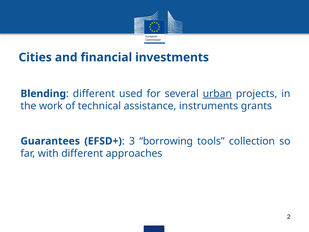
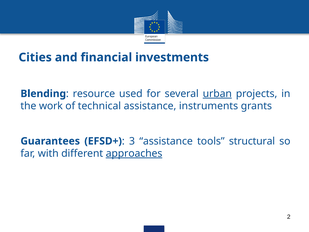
different: different -> resource (94, 94)
3 borrowing: borrowing -> assistance (166, 141)
collection: collection -> structural (252, 141)
approaches underline: none -> present (134, 153)
